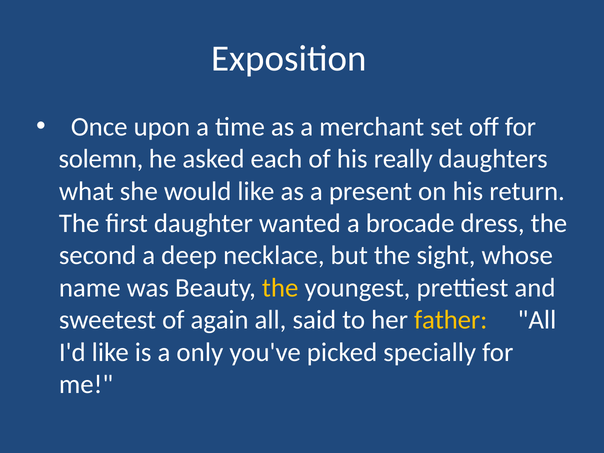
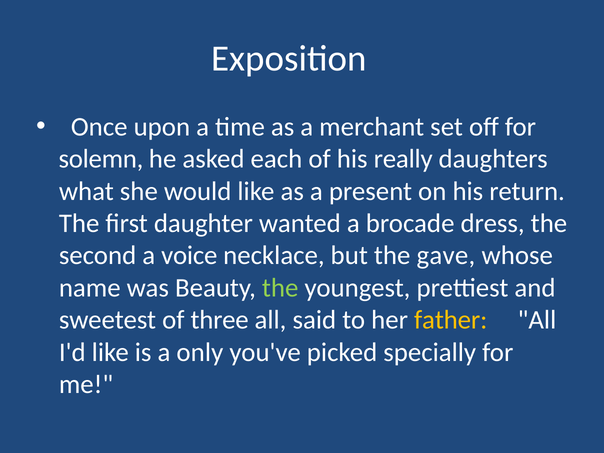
deep: deep -> voice (189, 256)
sight: sight -> gave (446, 256)
the colour: yellow -> light green (280, 288)
again: again -> three (220, 320)
